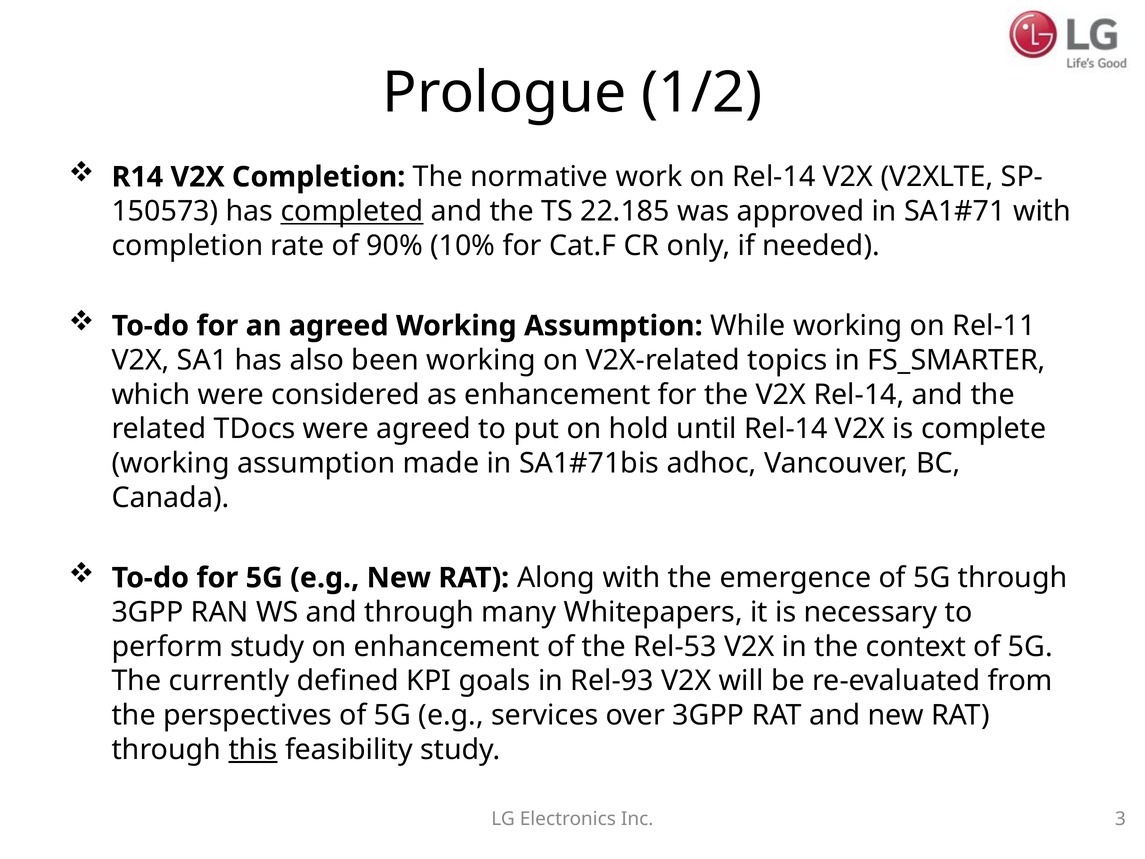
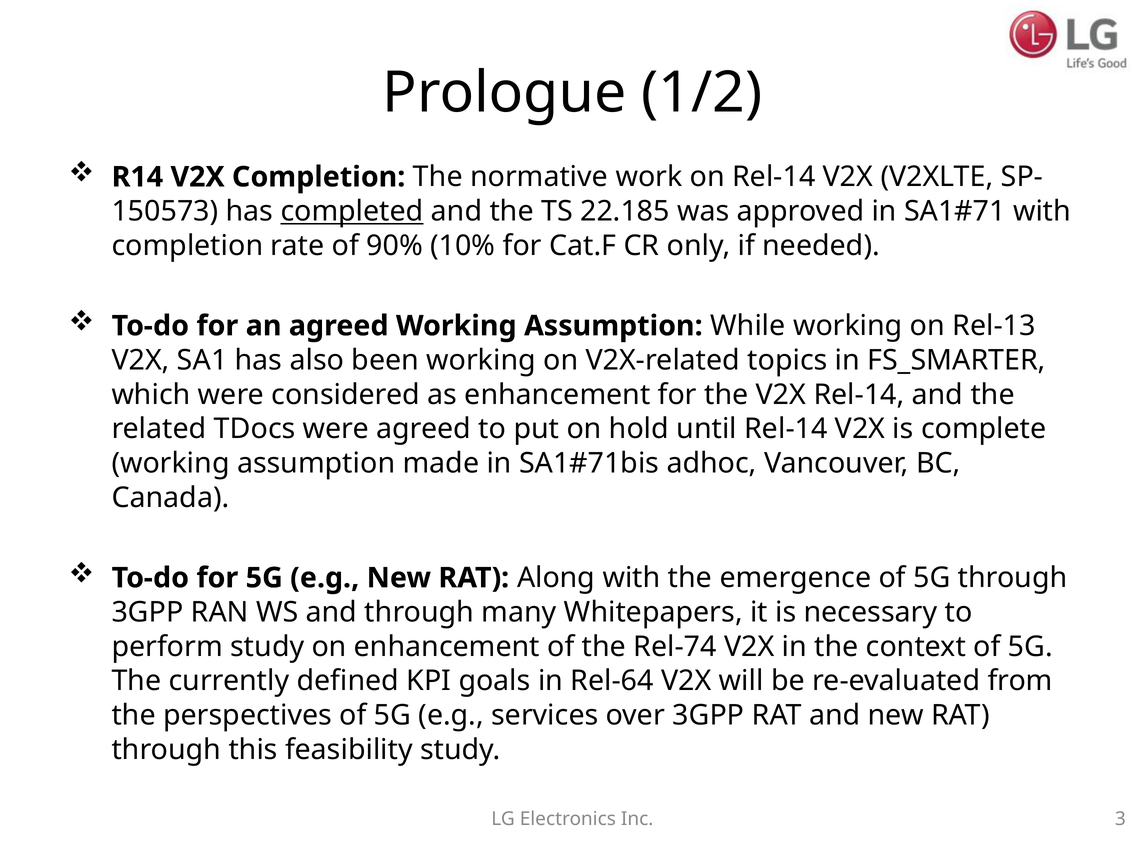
Rel-11: Rel-11 -> Rel-13 (994, 326)
Rel-53: Rel-53 -> Rel-74 (675, 646)
Rel-93: Rel-93 -> Rel-64 (612, 681)
this underline: present -> none (253, 749)
